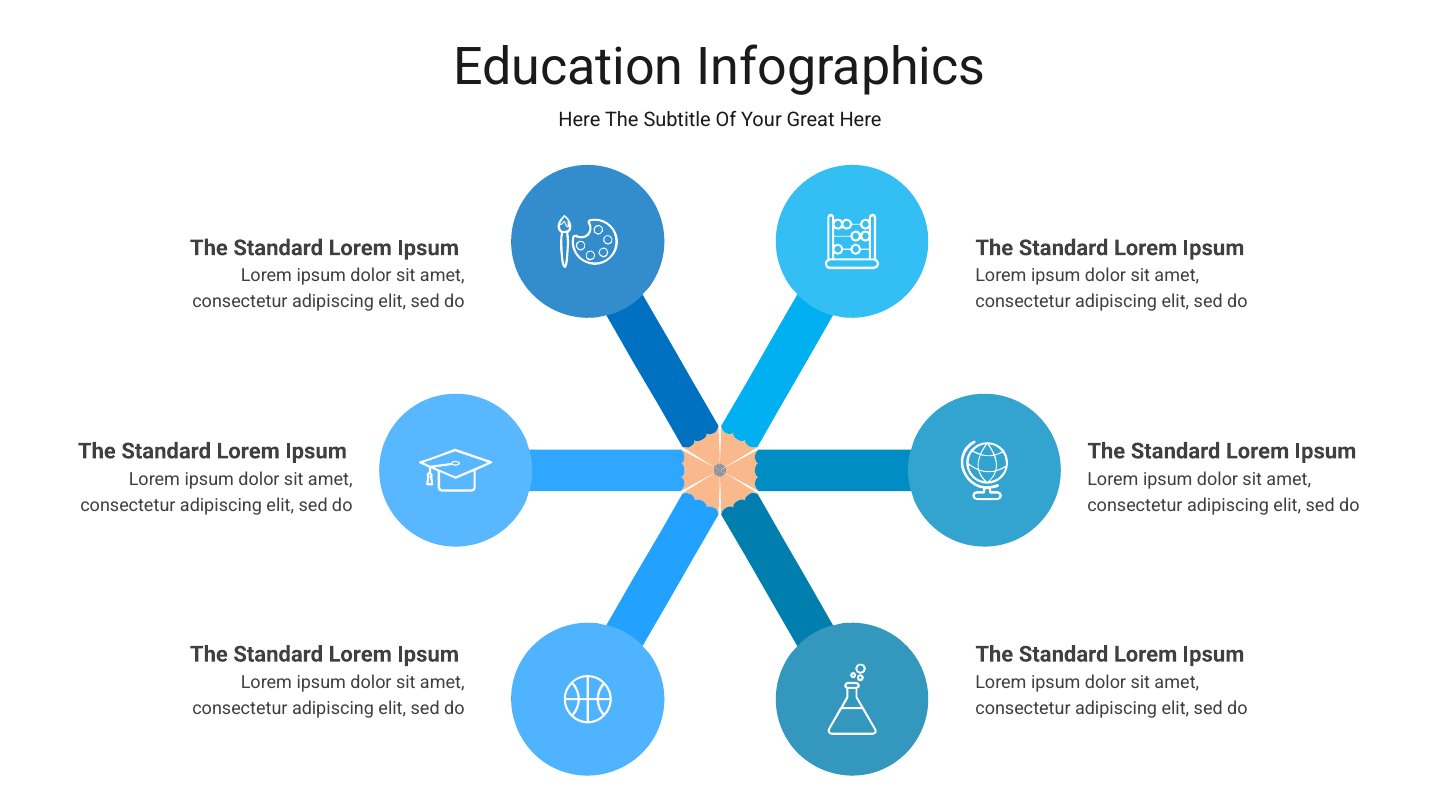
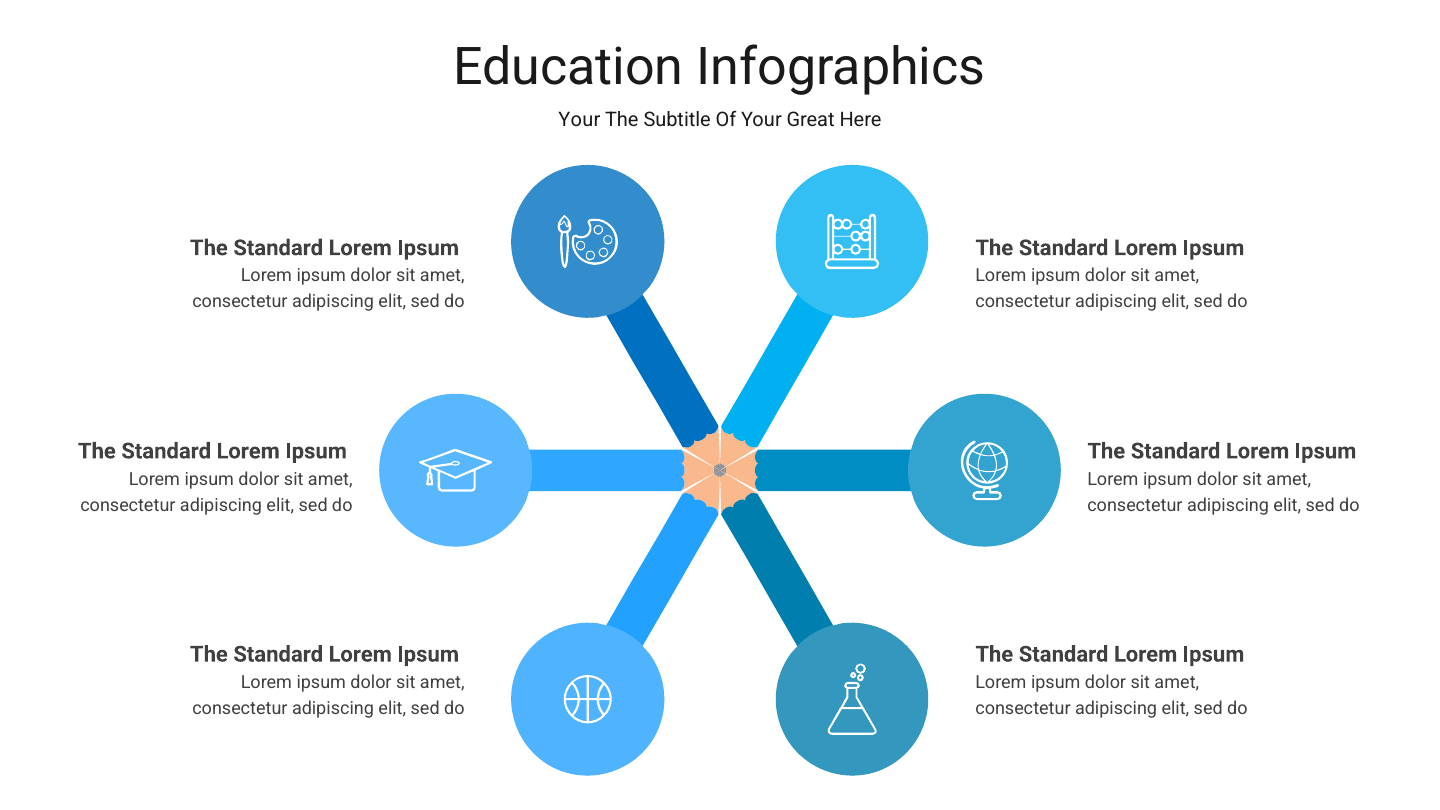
Here: Here -> Your (579, 120)
